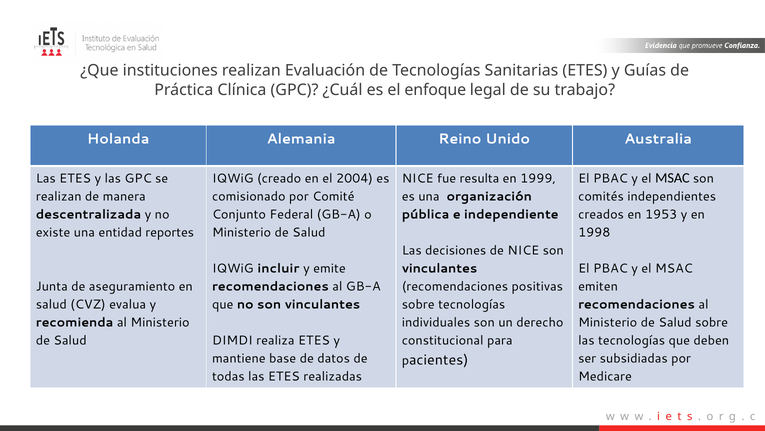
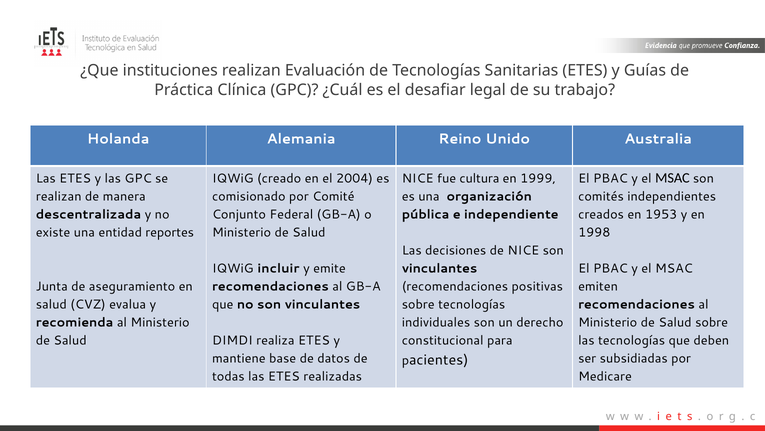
enfoque: enfoque -> desafiar (435, 90)
resulta: resulta -> cultura (479, 178)
